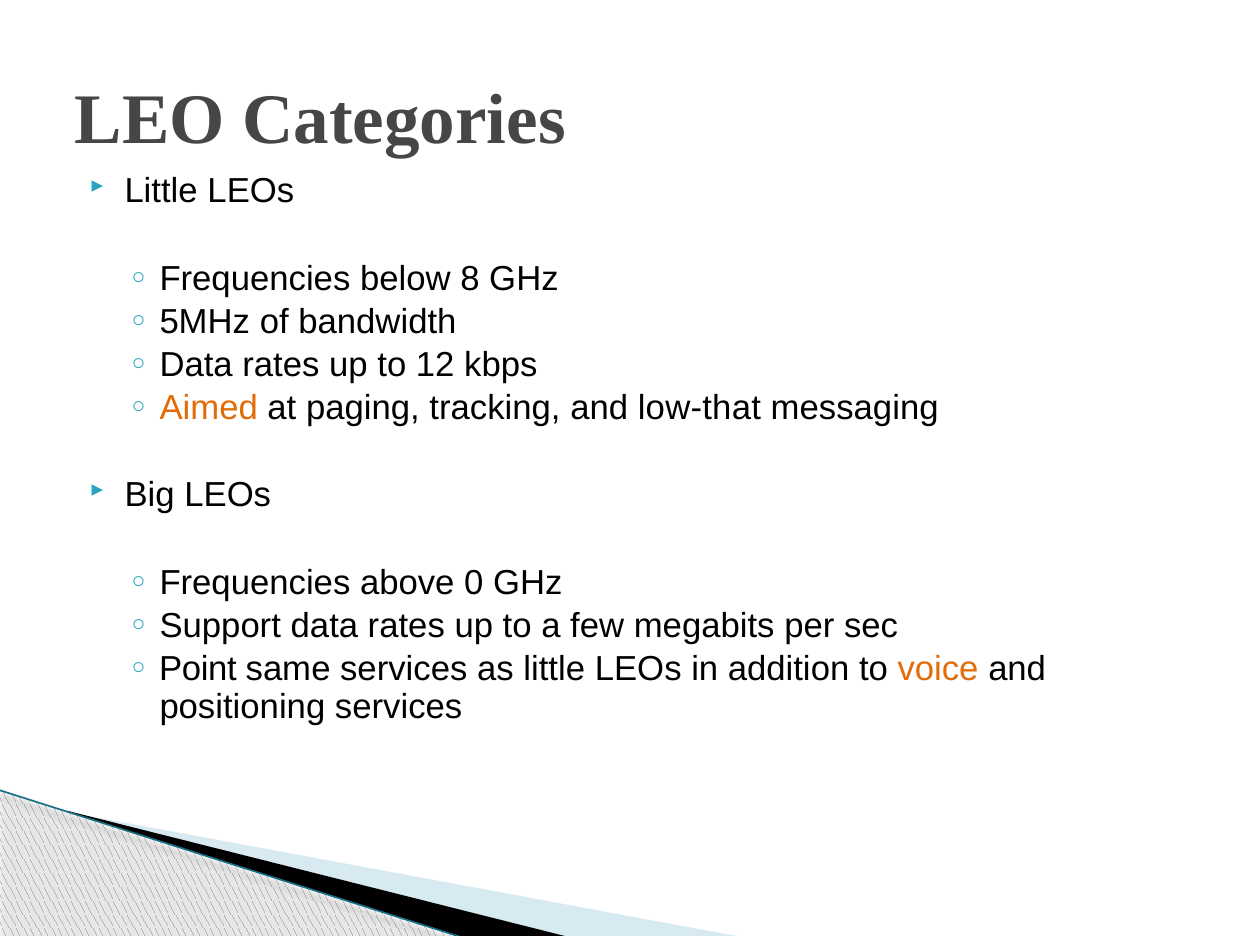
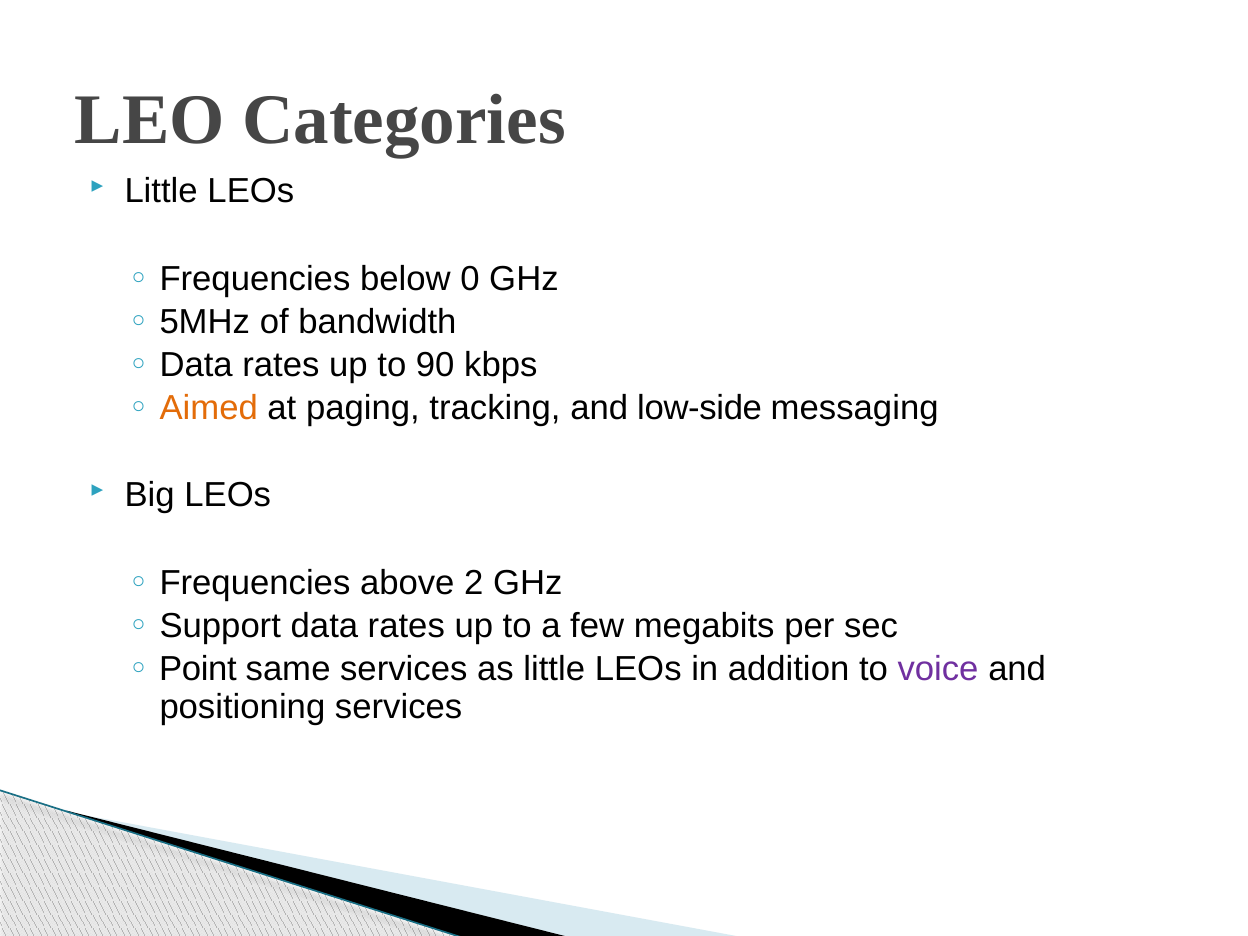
8: 8 -> 0 (470, 279)
12: 12 -> 90 (435, 365)
low-that: low-that -> low-side (700, 408)
0: 0 -> 2 (474, 583)
voice colour: orange -> purple (938, 669)
